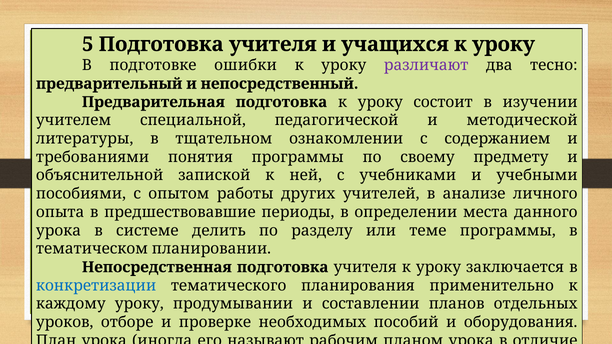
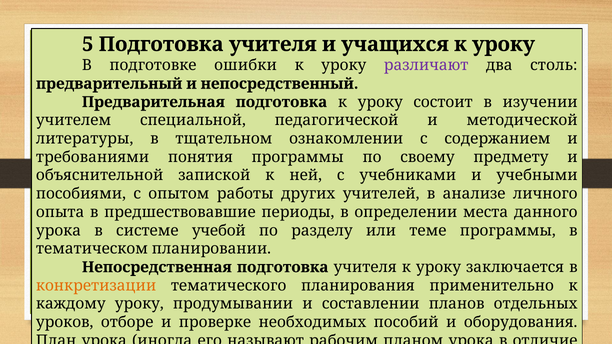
тесно: тесно -> столь (554, 65)
делить: делить -> учебой (219, 231)
конкретизации colour: blue -> orange (96, 286)
